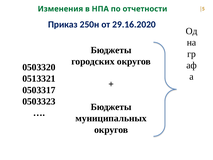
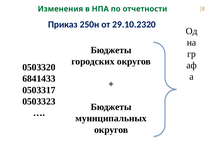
29.16.2020: 29.16.2020 -> 29.10.2320 (134, 24)
0513321: 0513321 -> 6841433 (39, 79)
